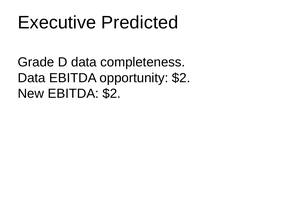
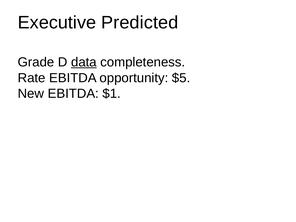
data underline: none -> present (84, 62)
Data: Data -> Rate (32, 78)
opportunity $2: $2 -> $5 (181, 78)
EBITDA $2: $2 -> $1 (112, 94)
